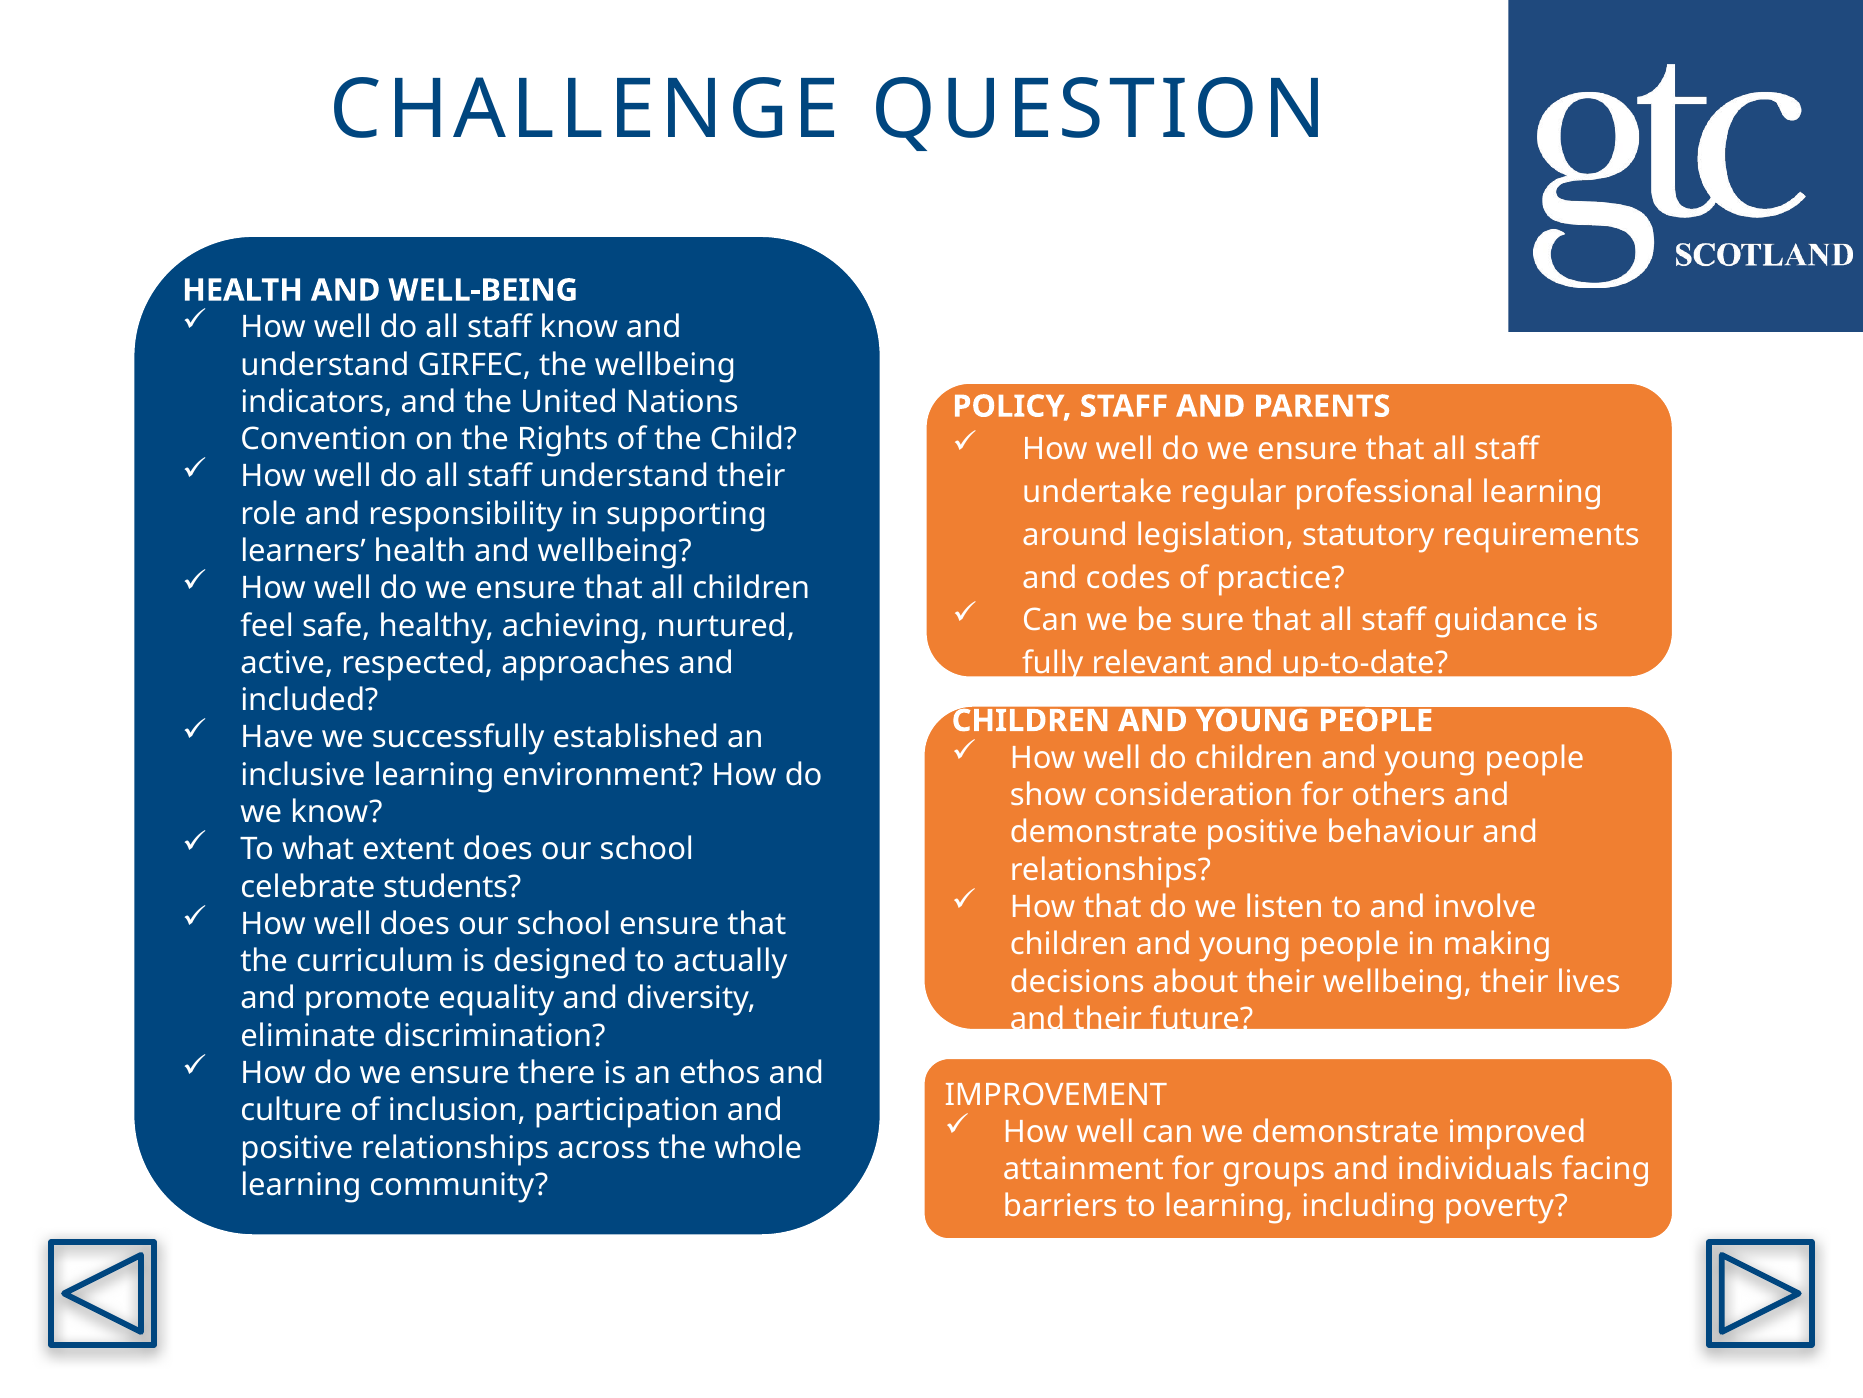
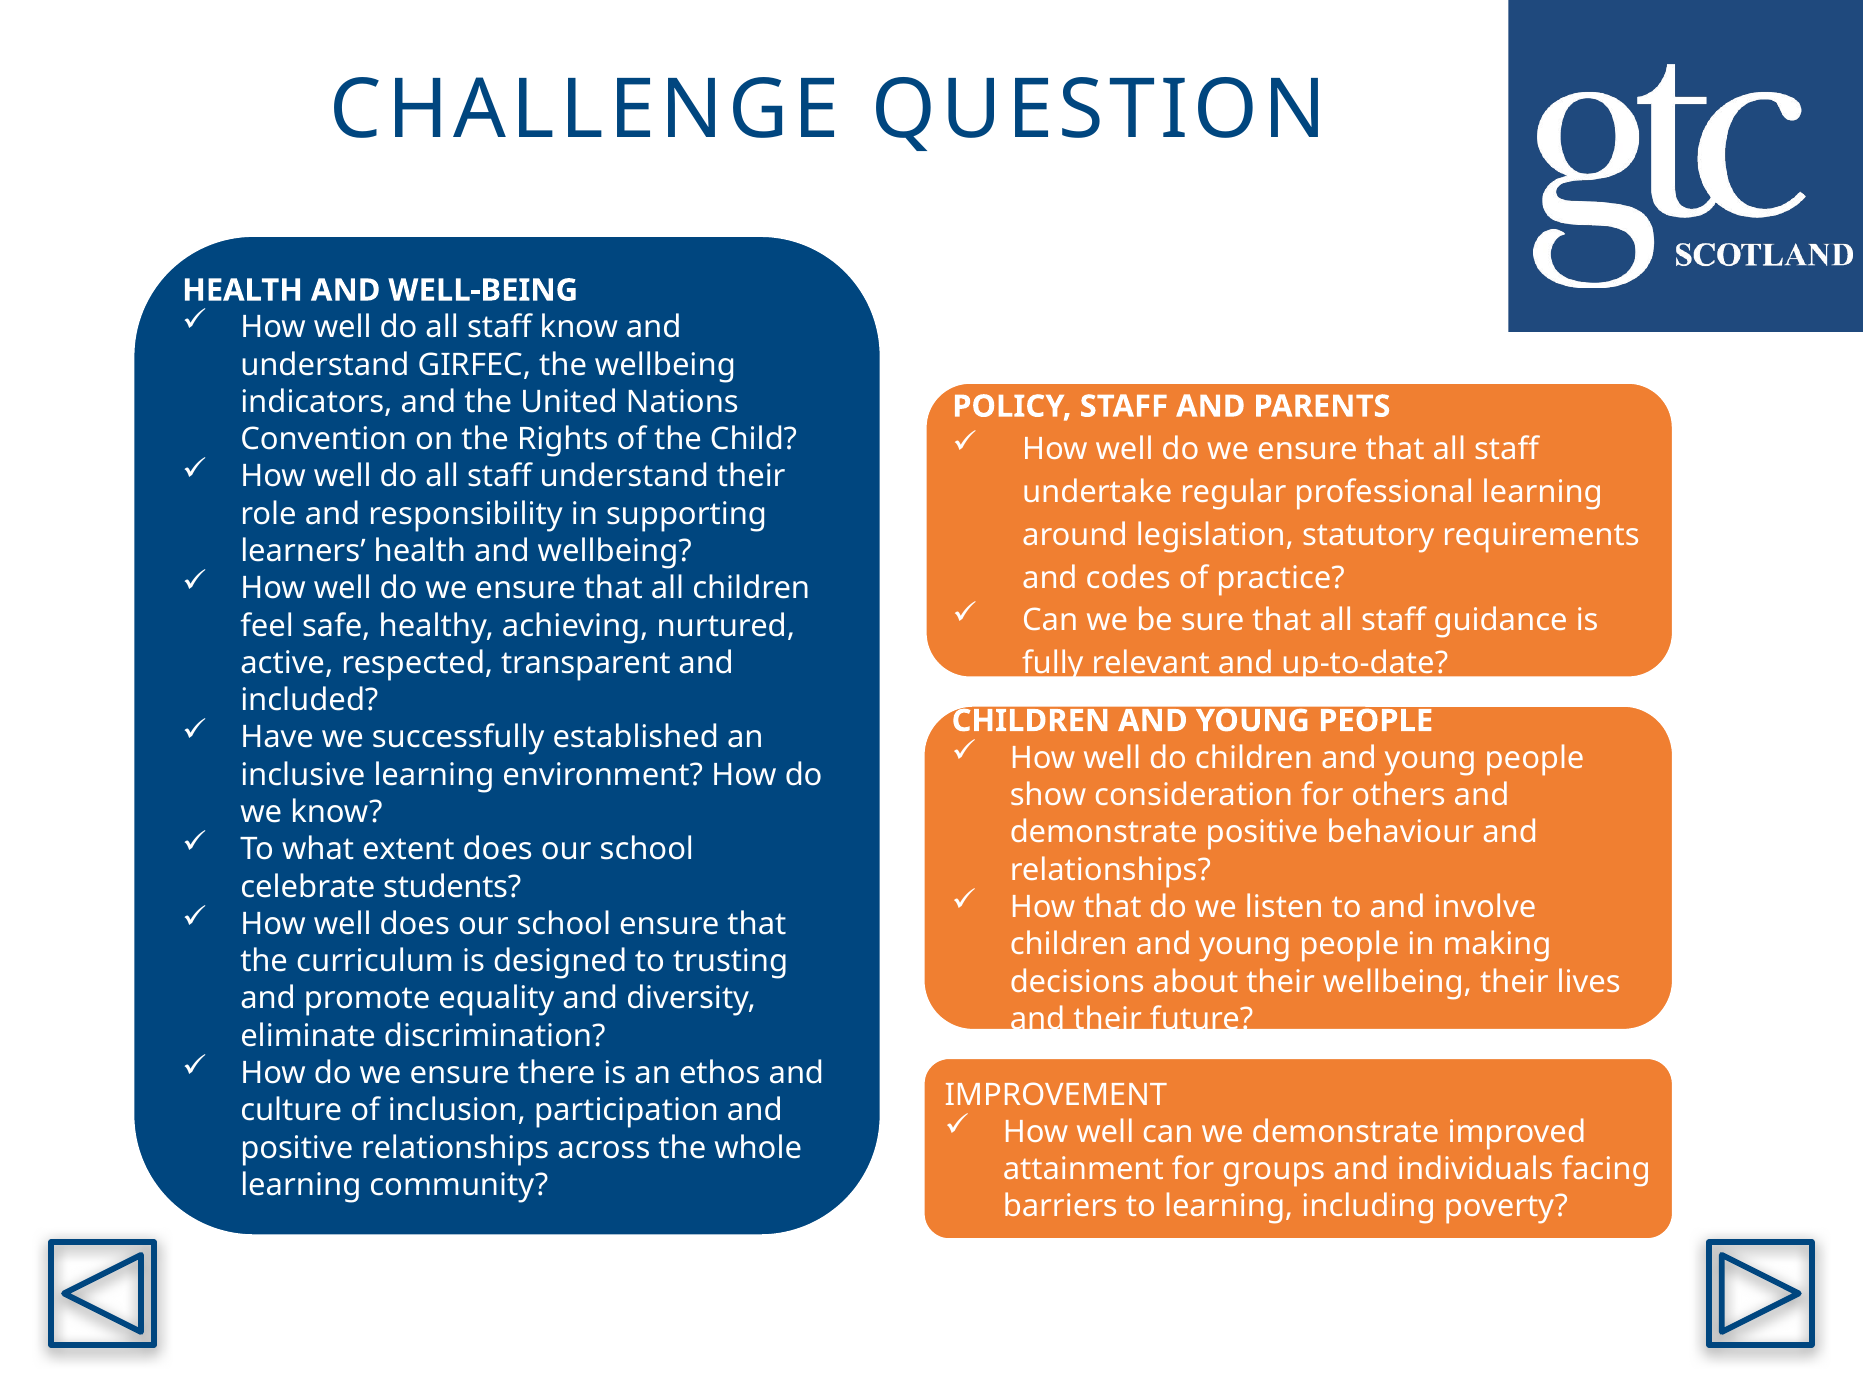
approaches: approaches -> transparent (586, 663)
actually: actually -> trusting (731, 961)
